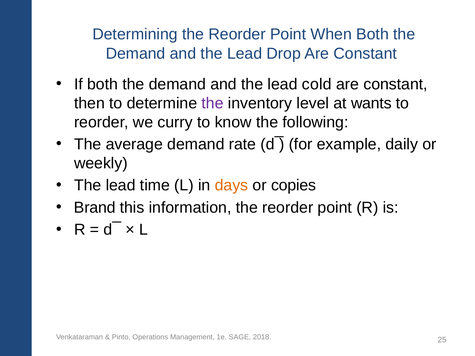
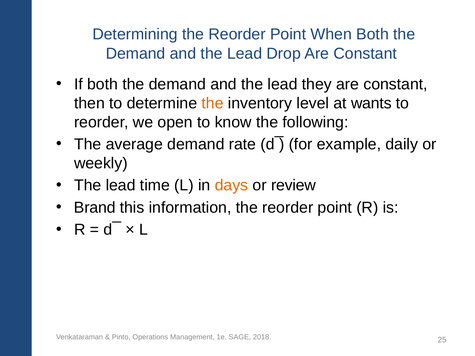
cold: cold -> they (317, 84)
the colour: purple -> orange (213, 103)
curry: curry -> open (175, 122)
copies: copies -> review (294, 186)
